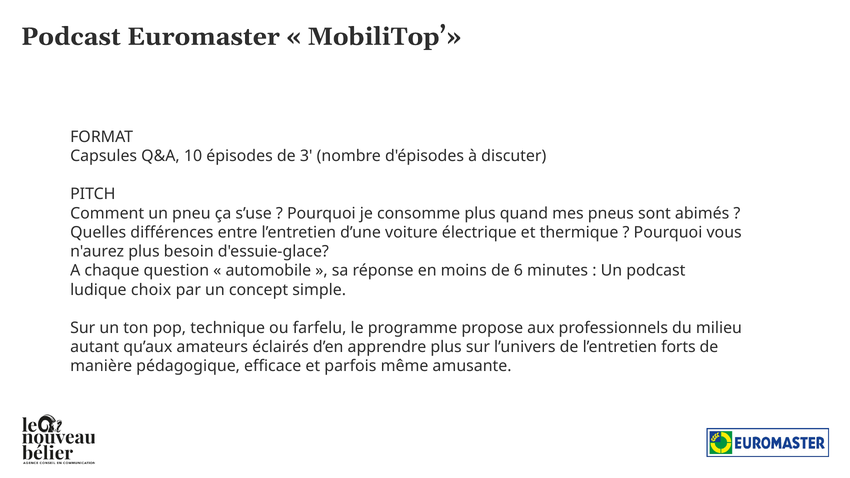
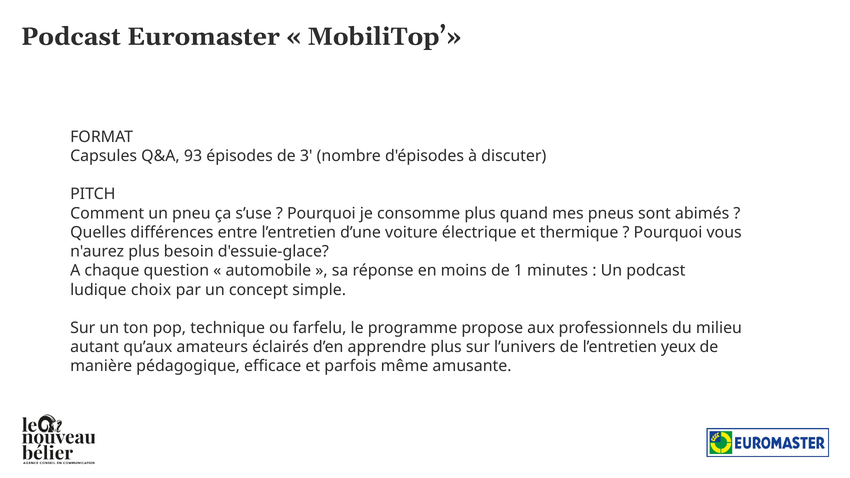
10: 10 -> 93 (193, 156)
6: 6 -> 1 (518, 271)
forts: forts -> yeux (678, 347)
